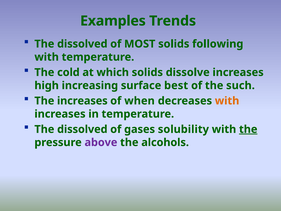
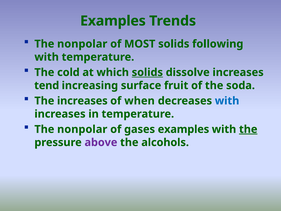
dissolved: dissolved -> nonpolar (82, 44)
solids underline: none -> present (147, 72)
high: high -> tend (47, 85)
best: best -> fruit (176, 85)
such: such -> soda (241, 85)
with colour: orange -> blue (227, 101)
dissolved: dissolved -> nonpolar (82, 129)
gases solubility: solubility -> examples (183, 129)
